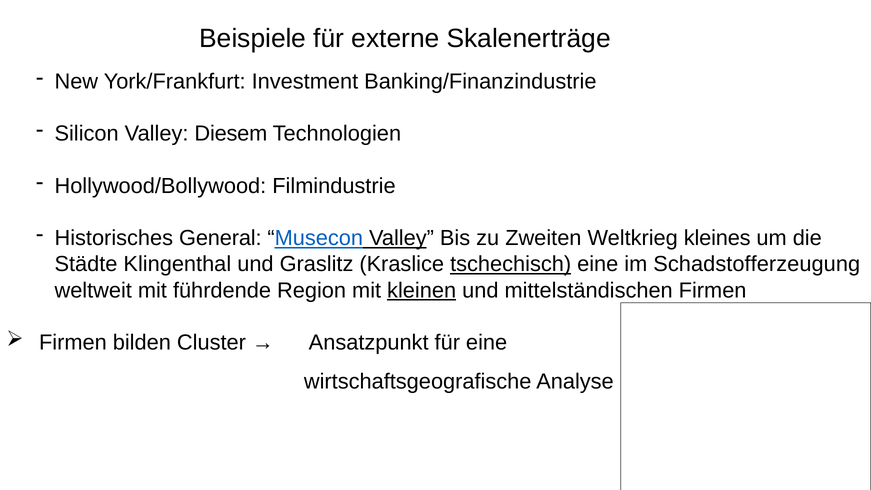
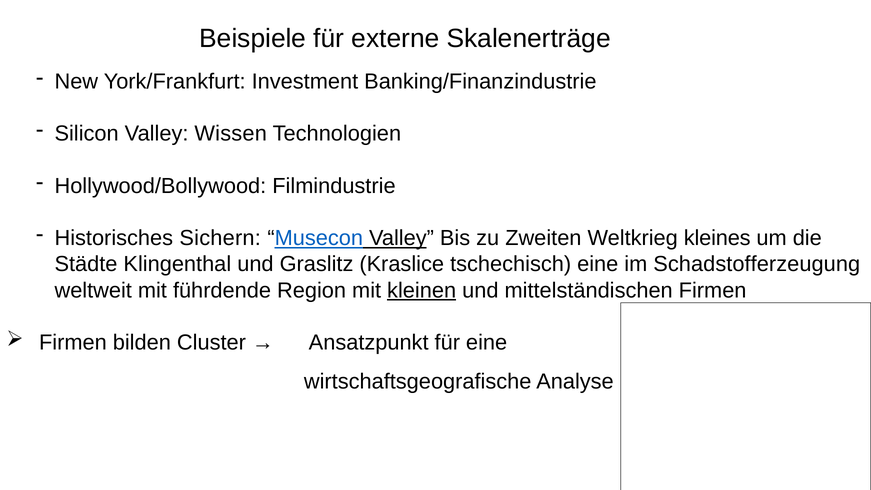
Diesem: Diesem -> Wissen (231, 134)
General: General -> Sichern (220, 238)
tschechisch underline: present -> none (511, 264)
